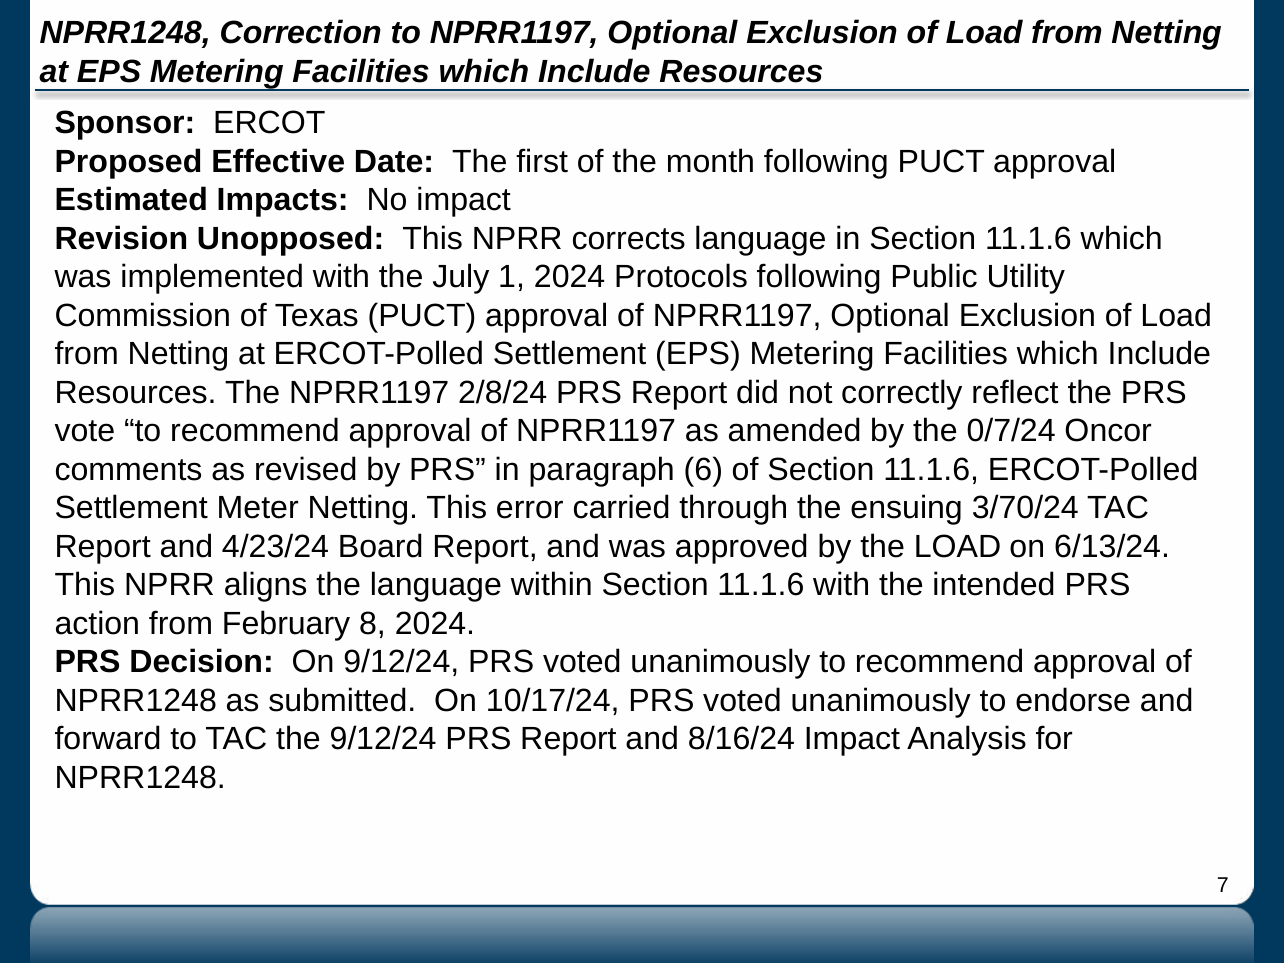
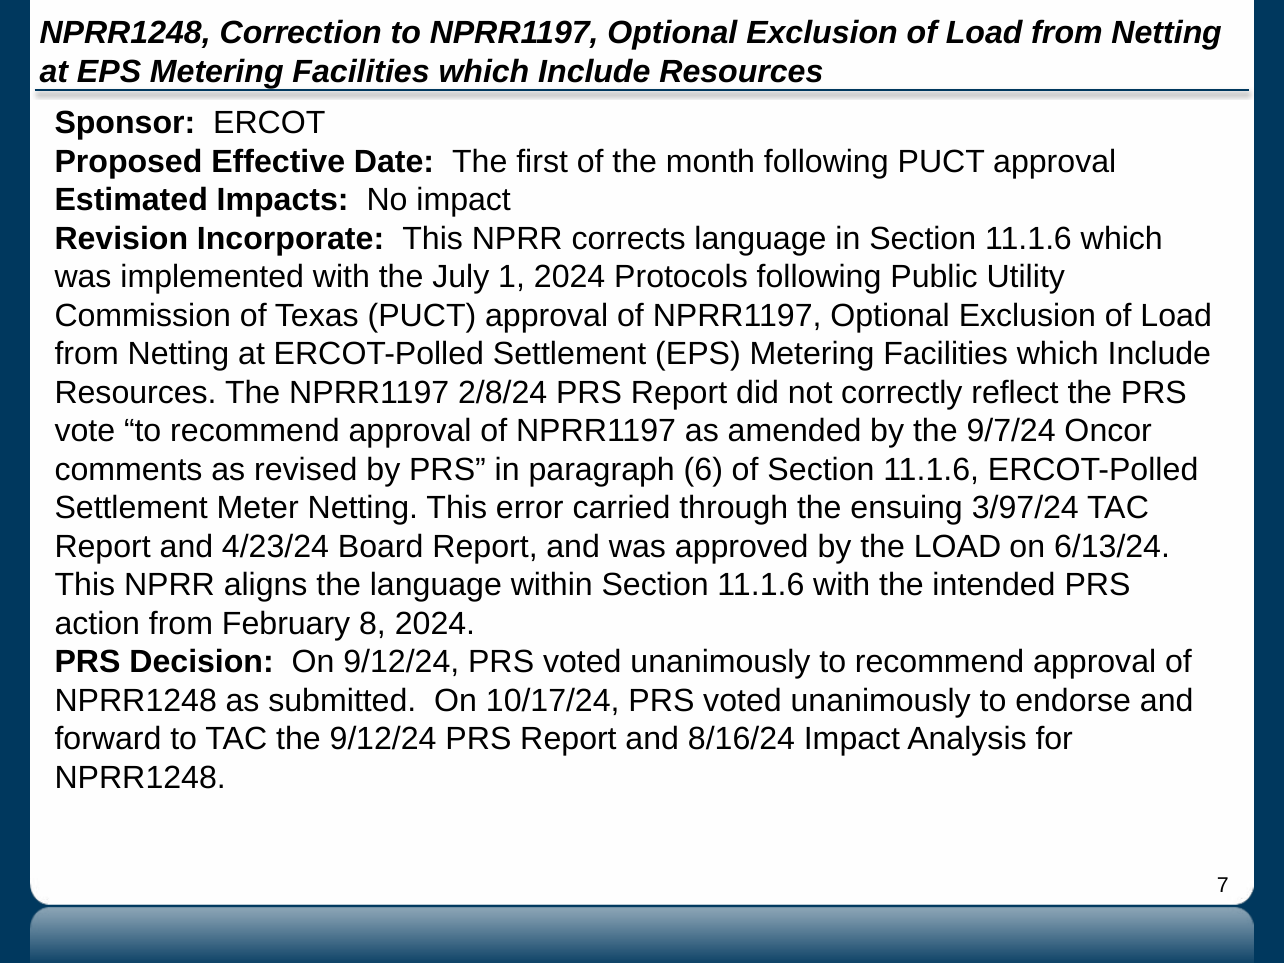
Unopposed: Unopposed -> Incorporate (291, 239)
0/7/24: 0/7/24 -> 9/7/24 (1011, 431)
3/70/24: 3/70/24 -> 3/97/24 (1025, 508)
